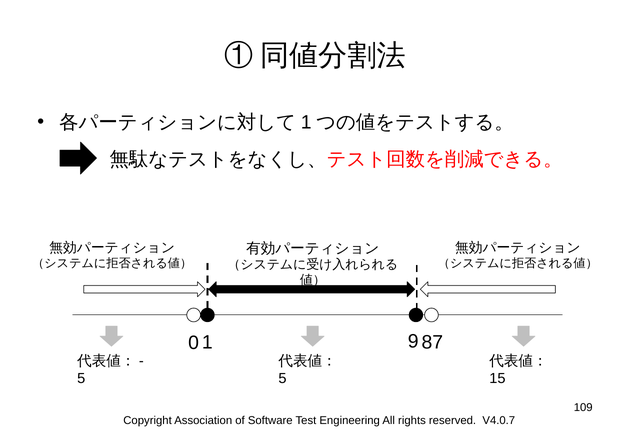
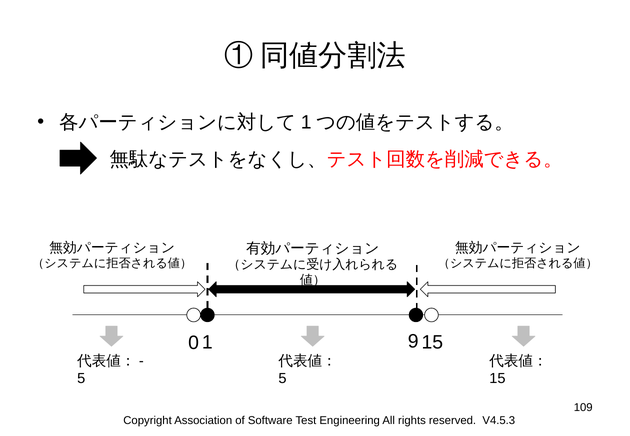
1 87: 87 -> 15 (432, 343)
V4.0.7: V4.0.7 -> V4.5.3 (499, 421)
